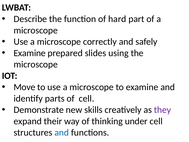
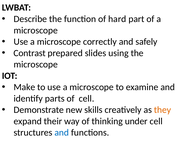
Examine: Examine -> Contrast (30, 53)
Move: Move -> Make (24, 87)
they colour: purple -> orange (163, 110)
